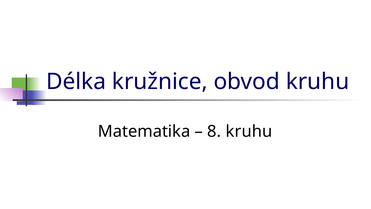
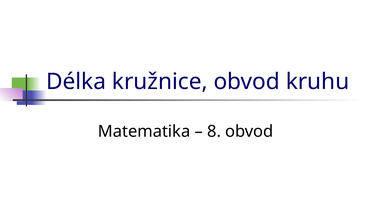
8 kruhu: kruhu -> obvod (249, 131)
